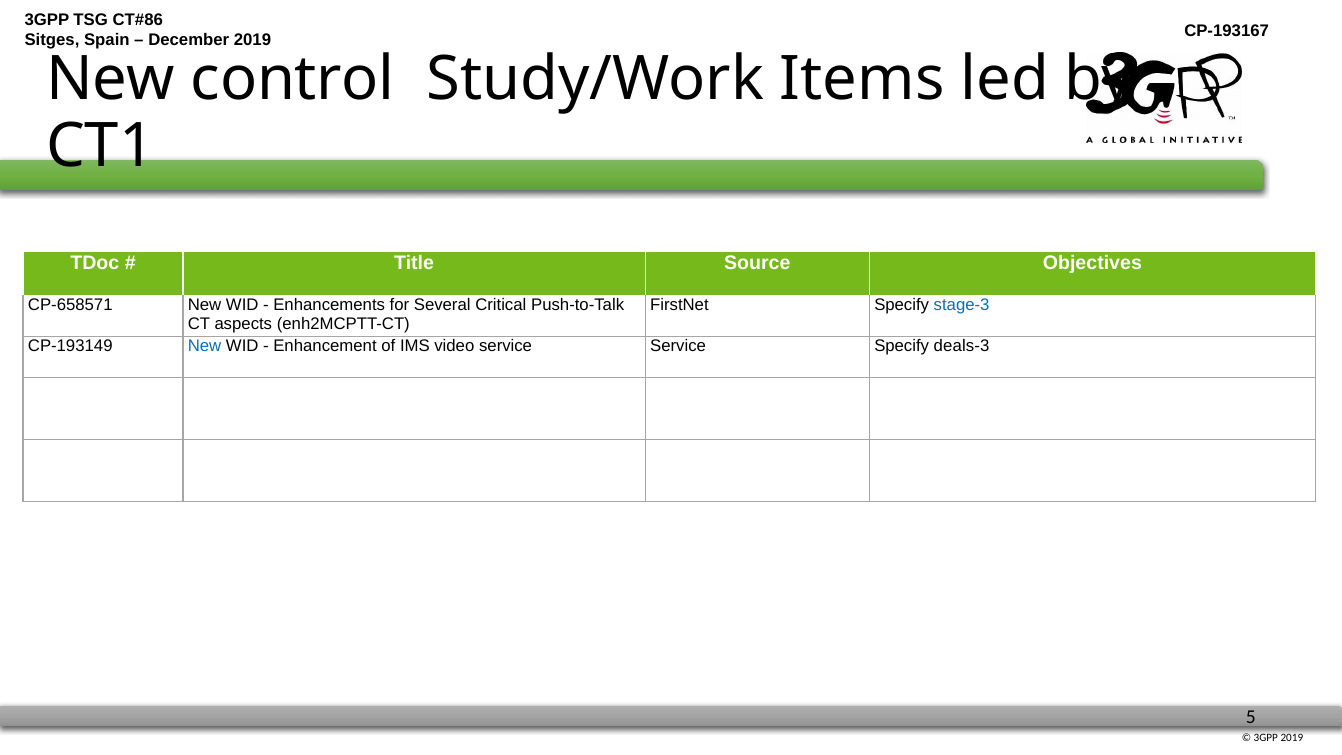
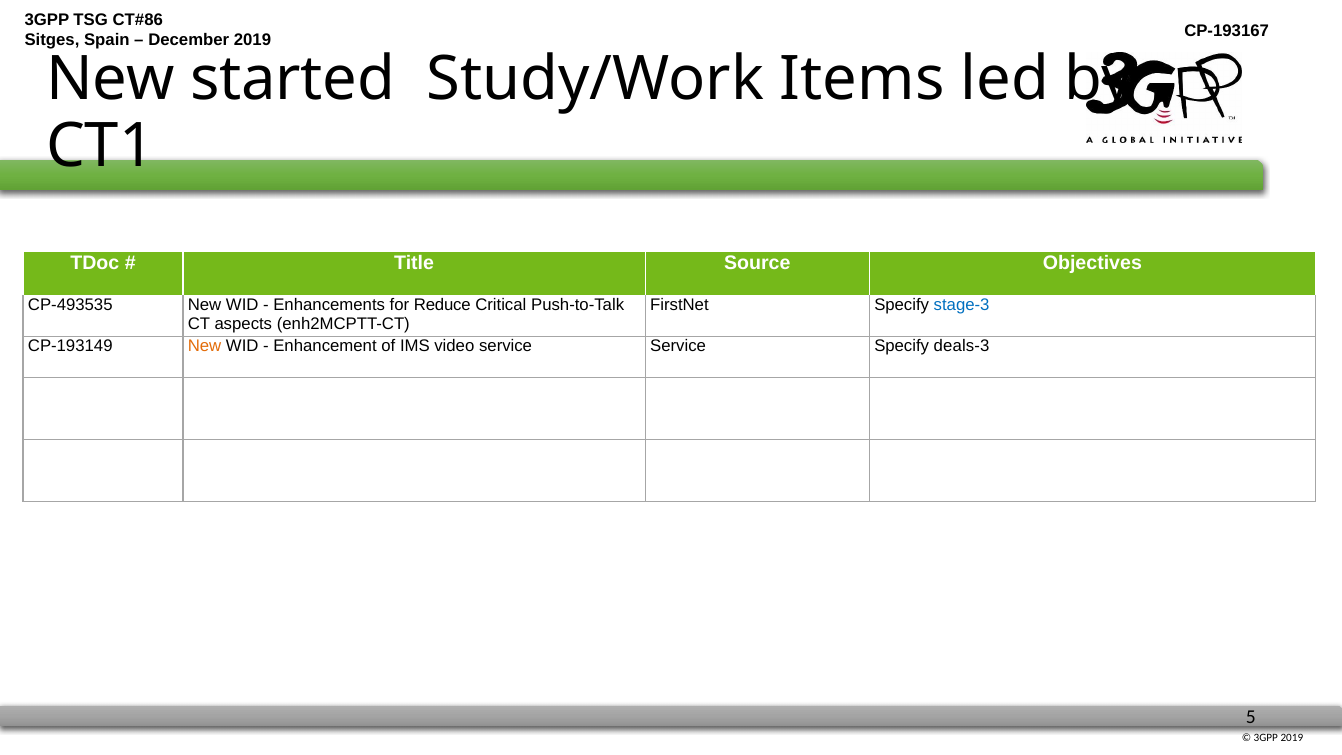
control: control -> started (293, 80)
CP-658571: CP-658571 -> CP-493535 (70, 305)
Several: Several -> Reduce (442, 305)
New colour: blue -> orange (205, 346)
